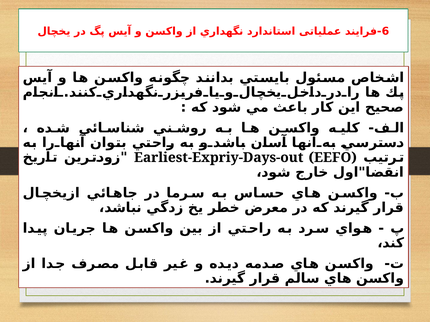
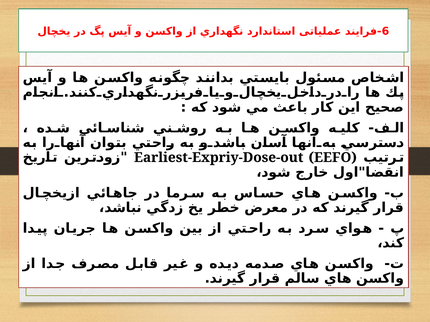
Earliest-Expriy-Days-out: Earliest-Expriy-Days-out -> Earliest-Expriy-Dose-out (219, 158)
